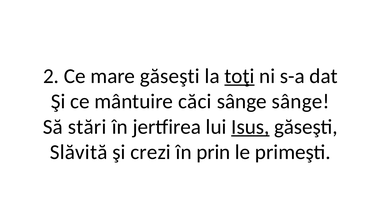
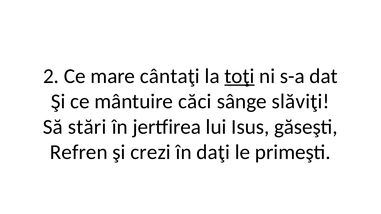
mare găseşti: găseşti -> cântaţi (170, 76)
sânge sânge: sânge -> slăviţi (301, 102)
Isus underline: present -> none (250, 127)
Slăvită: Slăvită -> Refren (79, 152)
prin: prin -> daţi (213, 152)
